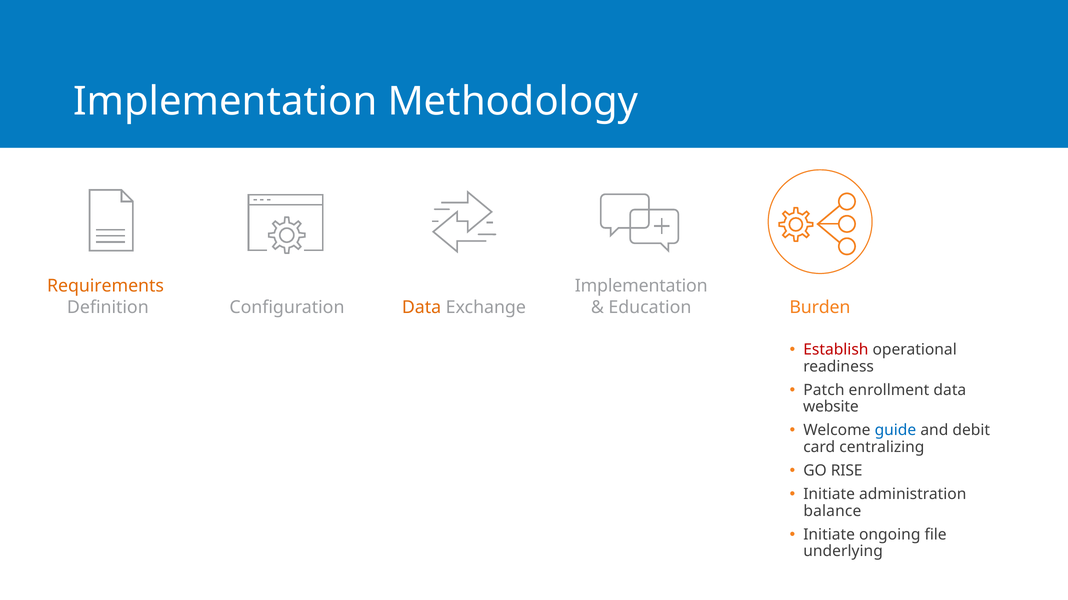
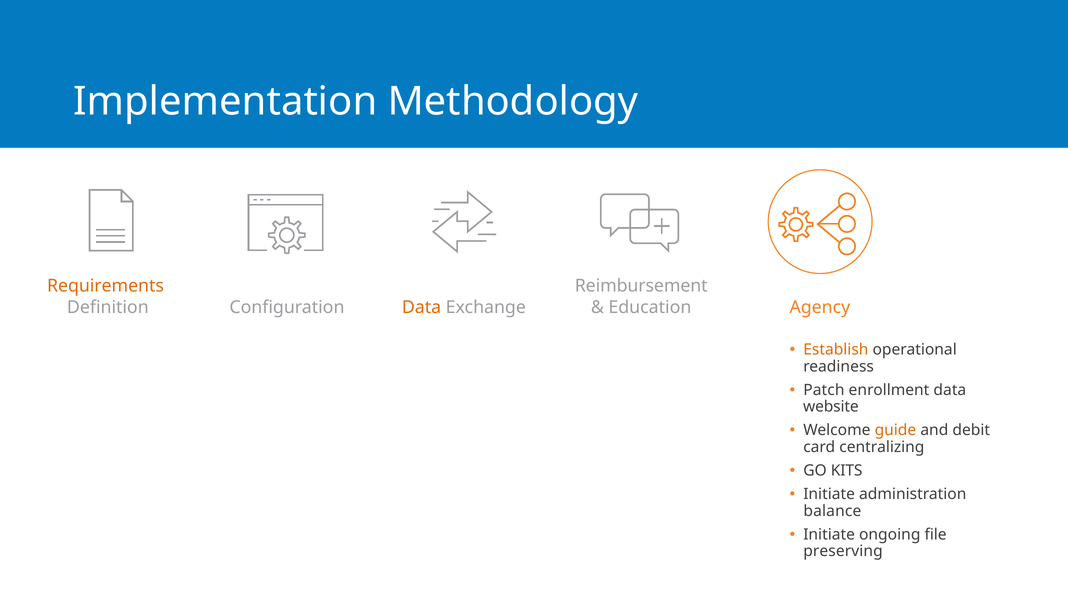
Implementation: Implementation -> Reimbursement (641, 286)
Burden: Burden -> Agency (820, 308)
Establish colour: red -> orange (836, 350)
guide colour: blue -> orange (895, 431)
RISE: RISE -> KITS (847, 471)
underlying: underlying -> preserving (843, 552)
